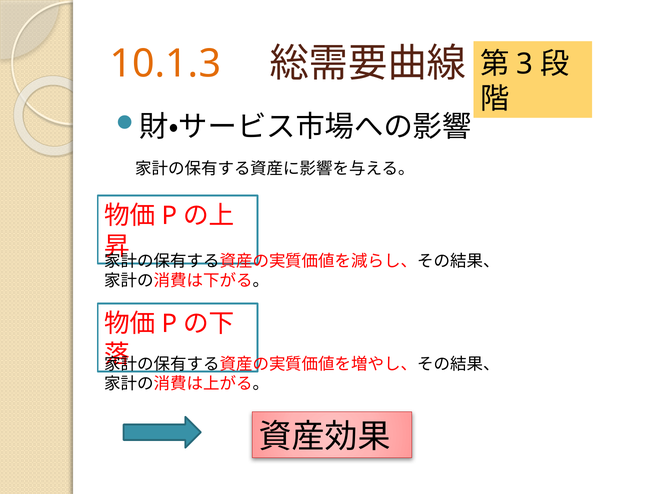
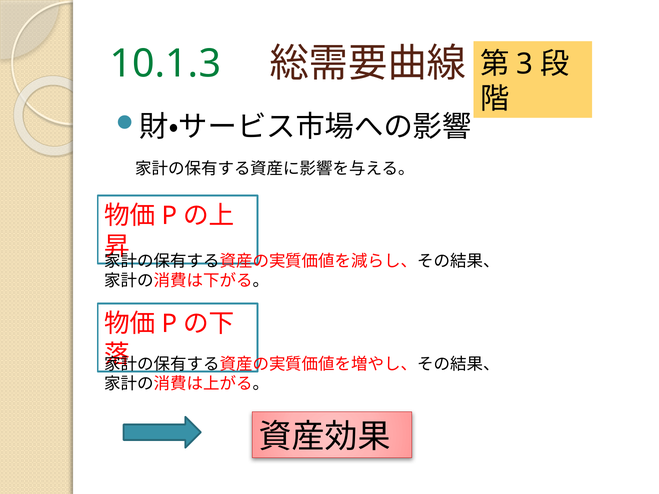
10.1.3 colour: orange -> green (165, 64)
